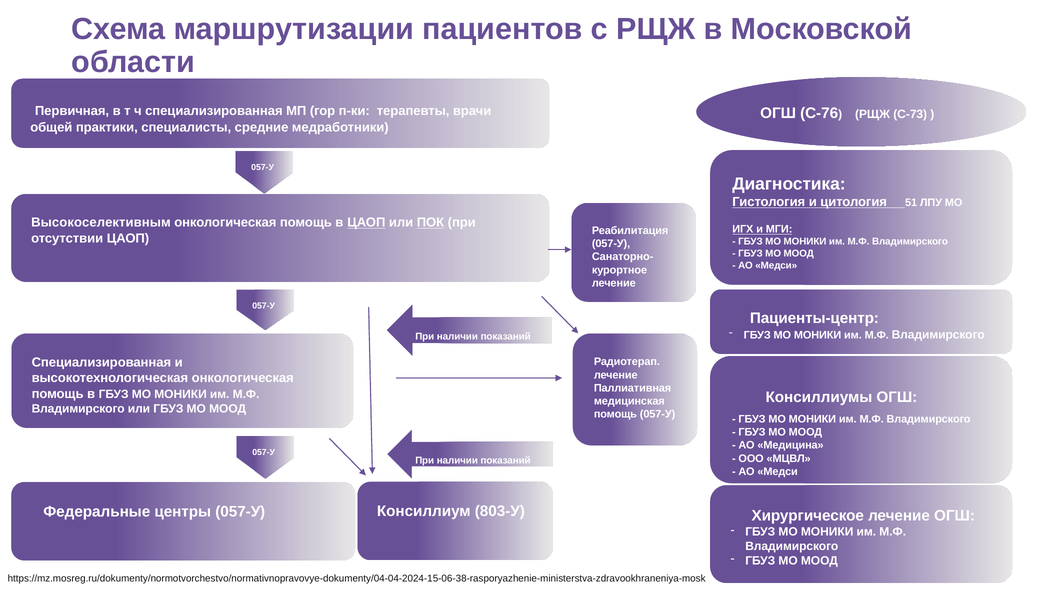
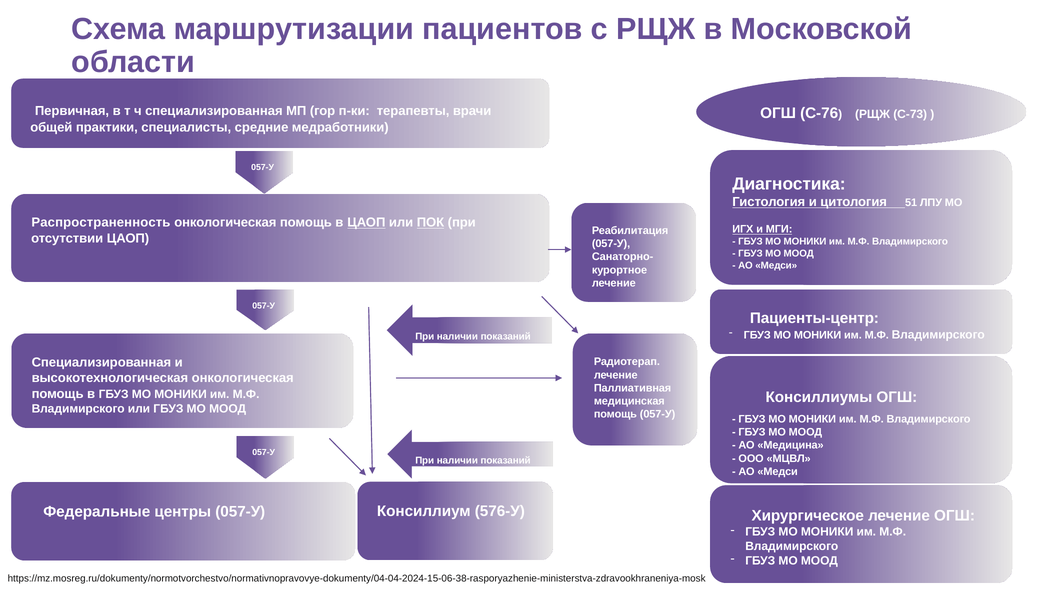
Высокоселективным: Высокоселективным -> Распространенность (101, 223)
803-У: 803-У -> 576-У (500, 511)
